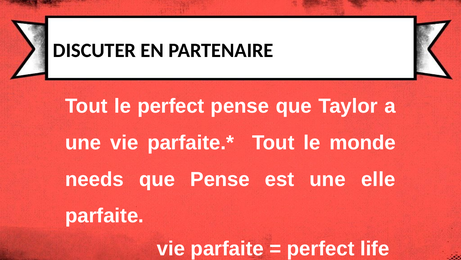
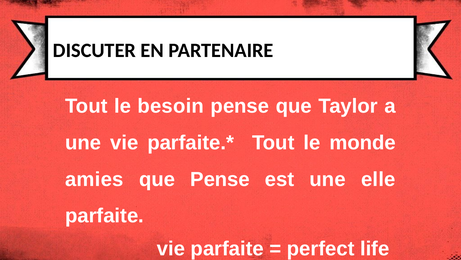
le perfect: perfect -> besoin (171, 106)
needs: needs -> amies (94, 179)
